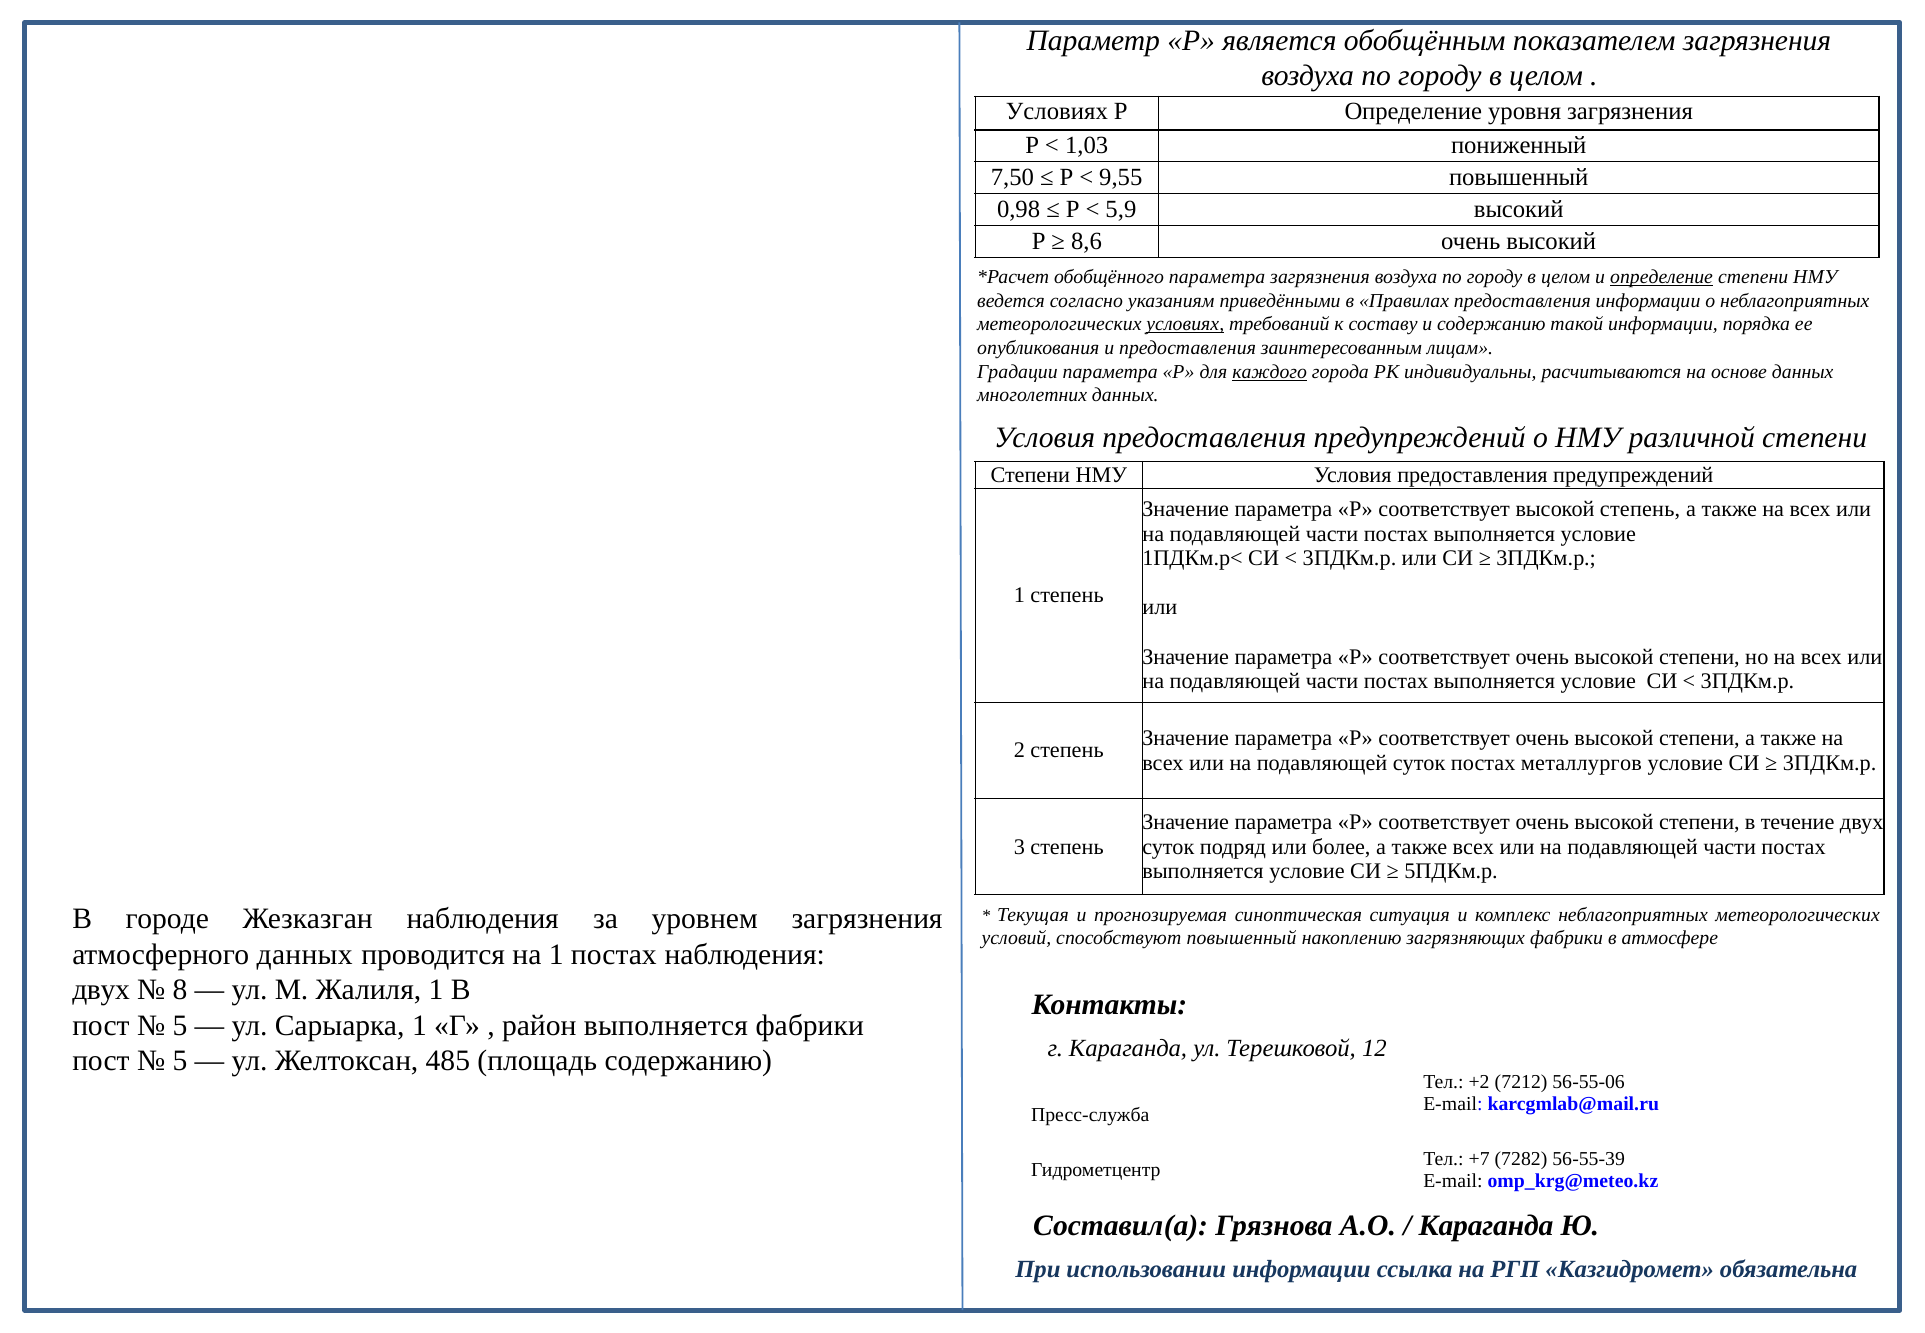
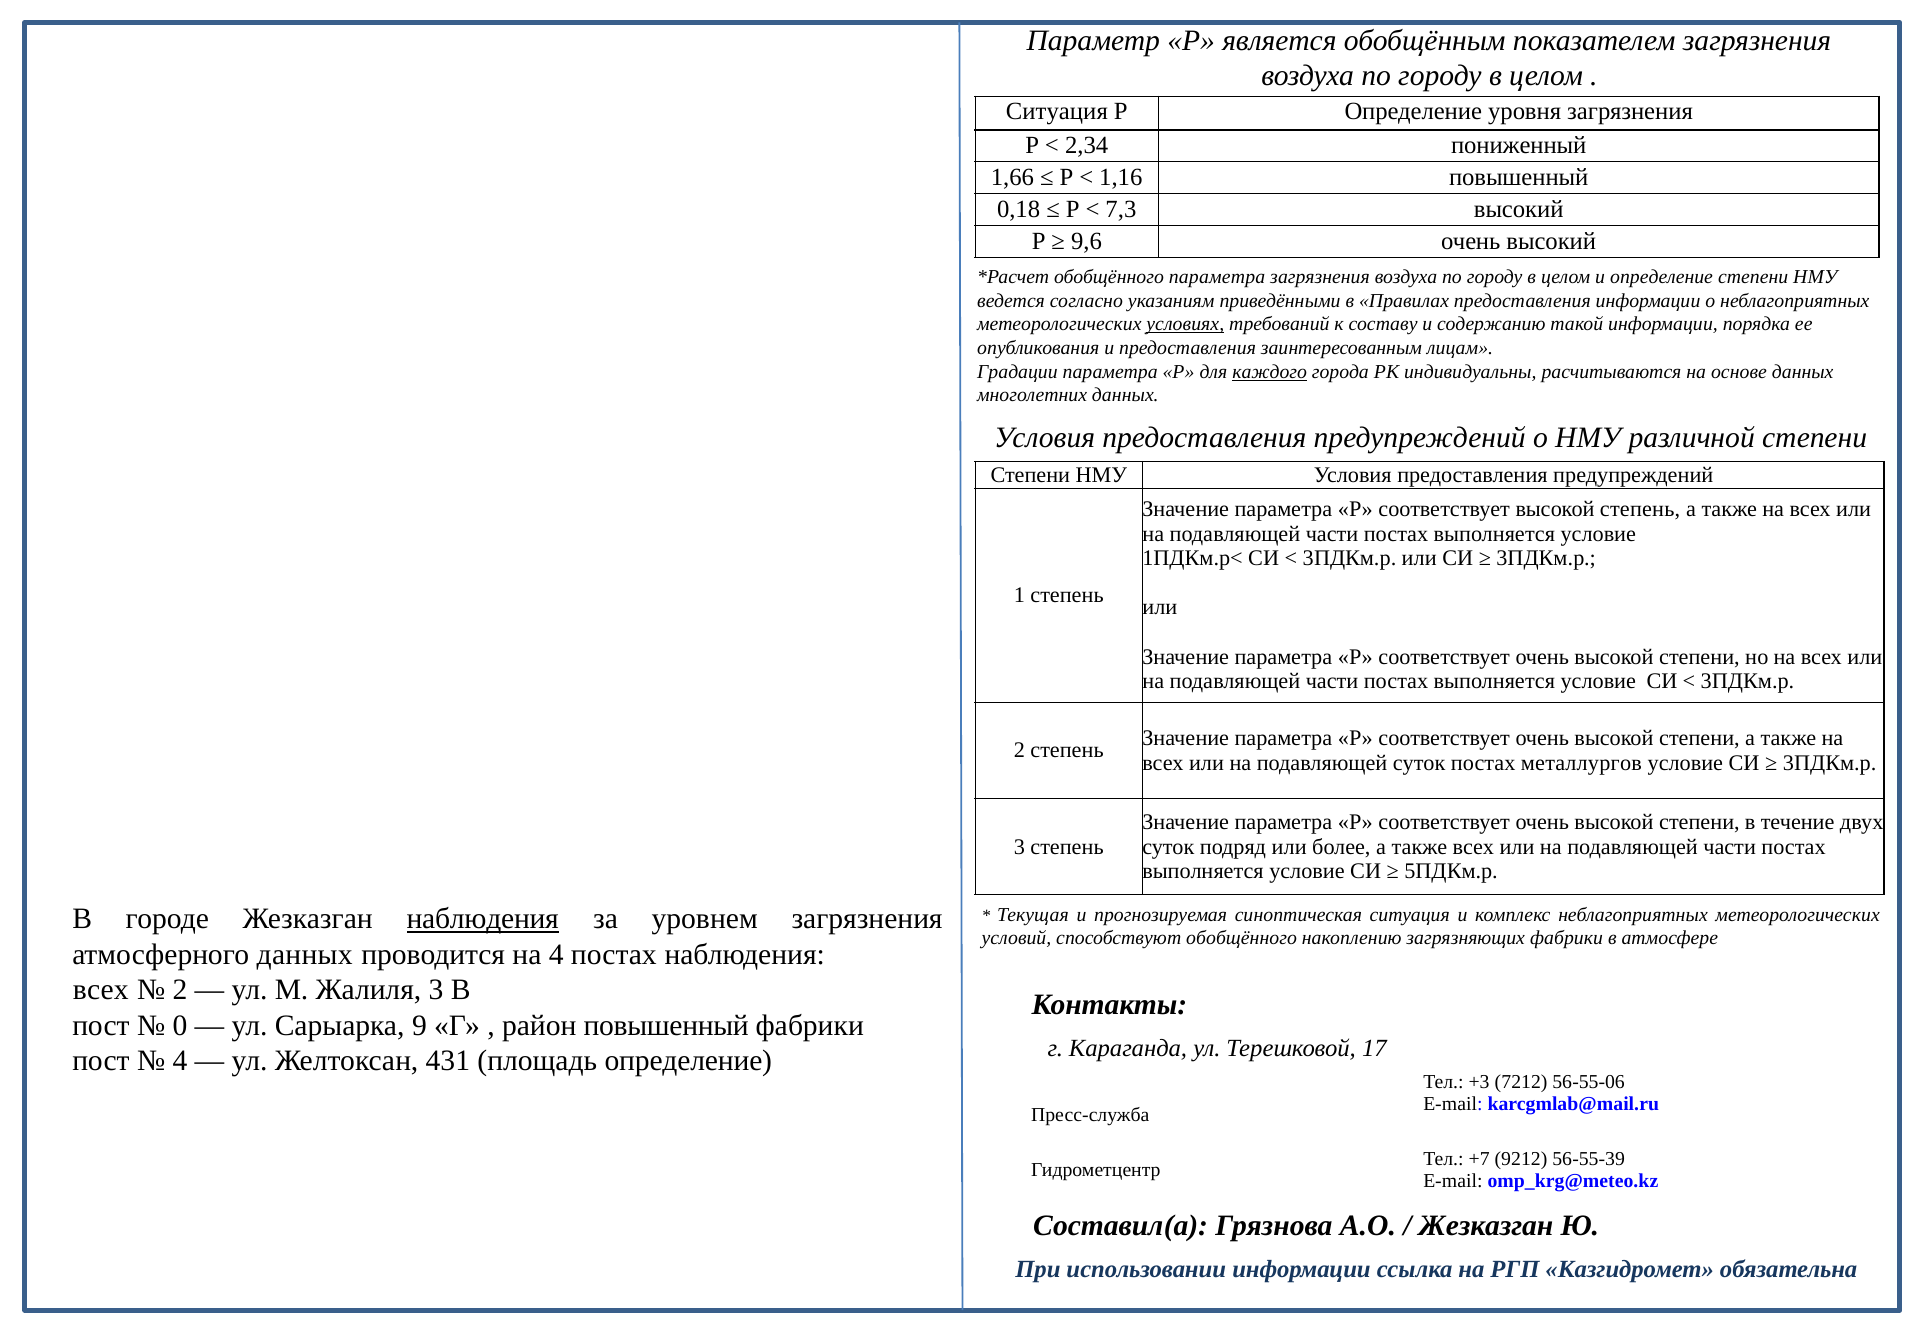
Условиях: Условиях -> Ситуация (1057, 112)
1,03: 1,03 -> 2,34 (1087, 146)
7,50: 7,50 -> 1,66 (1012, 177)
9,55: 9,55 -> 1,16 (1121, 177)
0,98: 0,98 -> 0,18 (1019, 209)
5,9: 5,9 -> 7,3 (1121, 209)
8,6: 8,6 -> 9,6 (1087, 241)
определение underline: present -> none (1662, 277)
наблюдения underline: none -> present (483, 919)
способствуют повышенный: повышенный -> обобщённого (1242, 938)
на 1: 1 -> 4 (556, 954)
двух: двух -> всех (101, 990)
8: 8 -> 2 (180, 990)
Жалиля 1: 1 -> 3 (436, 990)
5: 5 -> 0 (180, 1025)
Сарыарка 1: 1 -> 9 (419, 1025)
район выполняется: выполняется -> повышенный (666, 1025)
12: 12 -> 17 (1374, 1049)
5: 5 -> 4 (180, 1061)
485: 485 -> 431 (448, 1061)
площадь содержанию: содержанию -> определение (688, 1061)
+2: +2 -> +3 (1479, 1082)
7282: 7282 -> 9212 (1521, 1159)
Караганда: Караганда -> Жезказган (1486, 1226)
